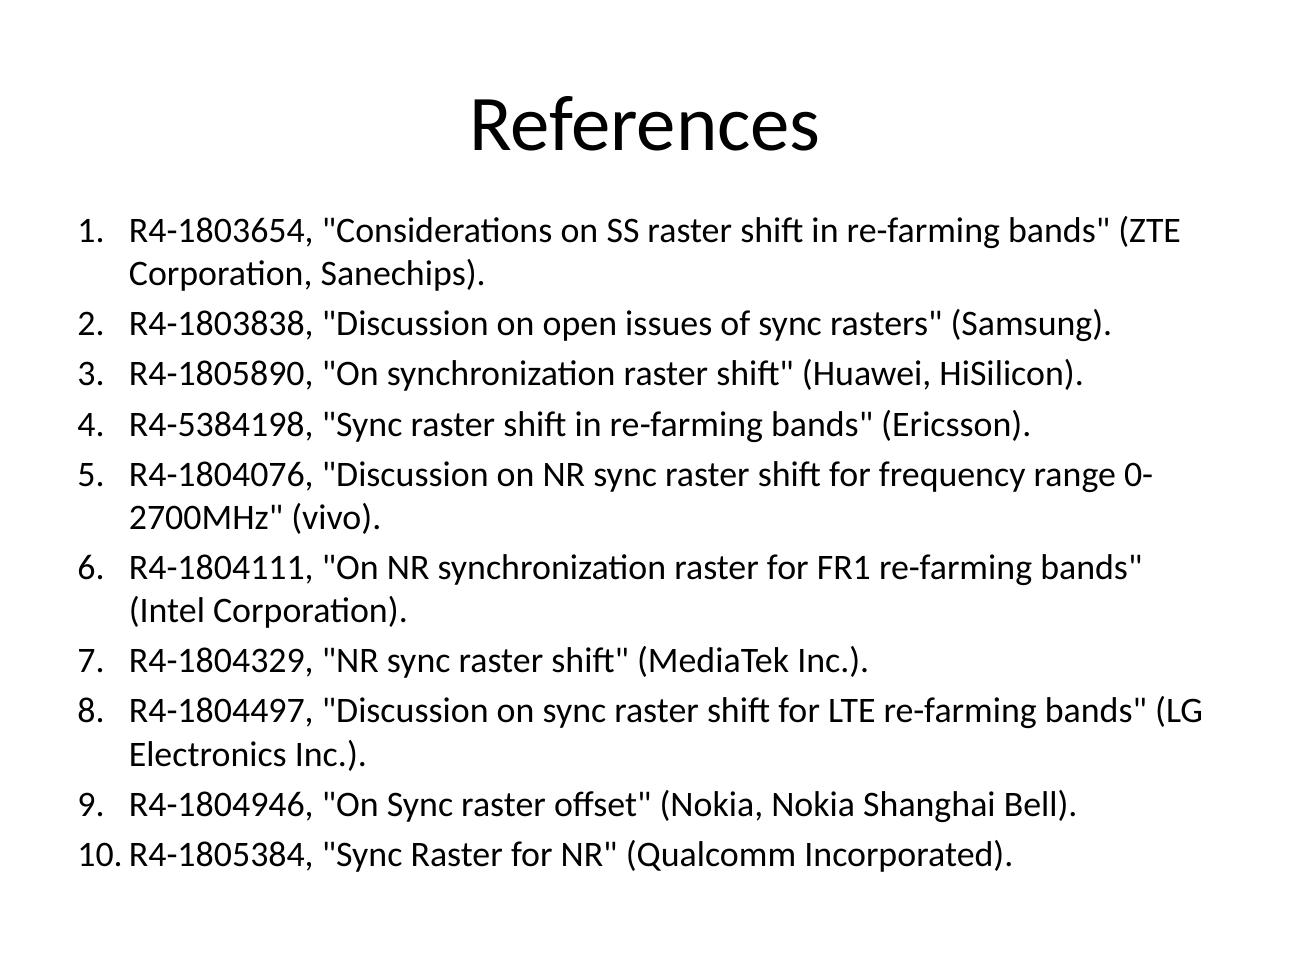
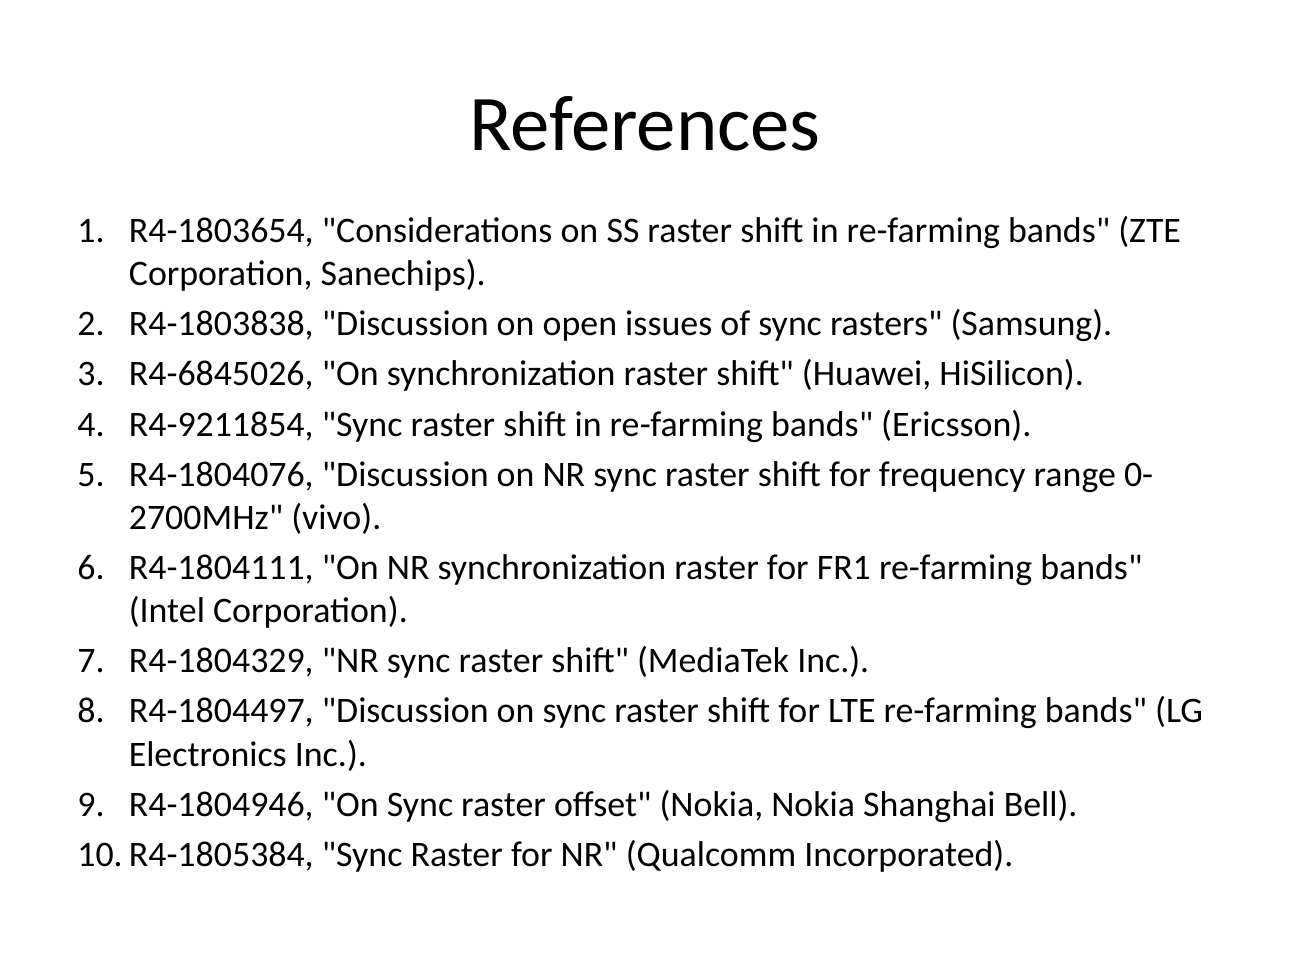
R4-1805890: R4-1805890 -> R4-6845026 (221, 374)
R4-5384198: R4-5384198 -> R4-9211854 (221, 424)
